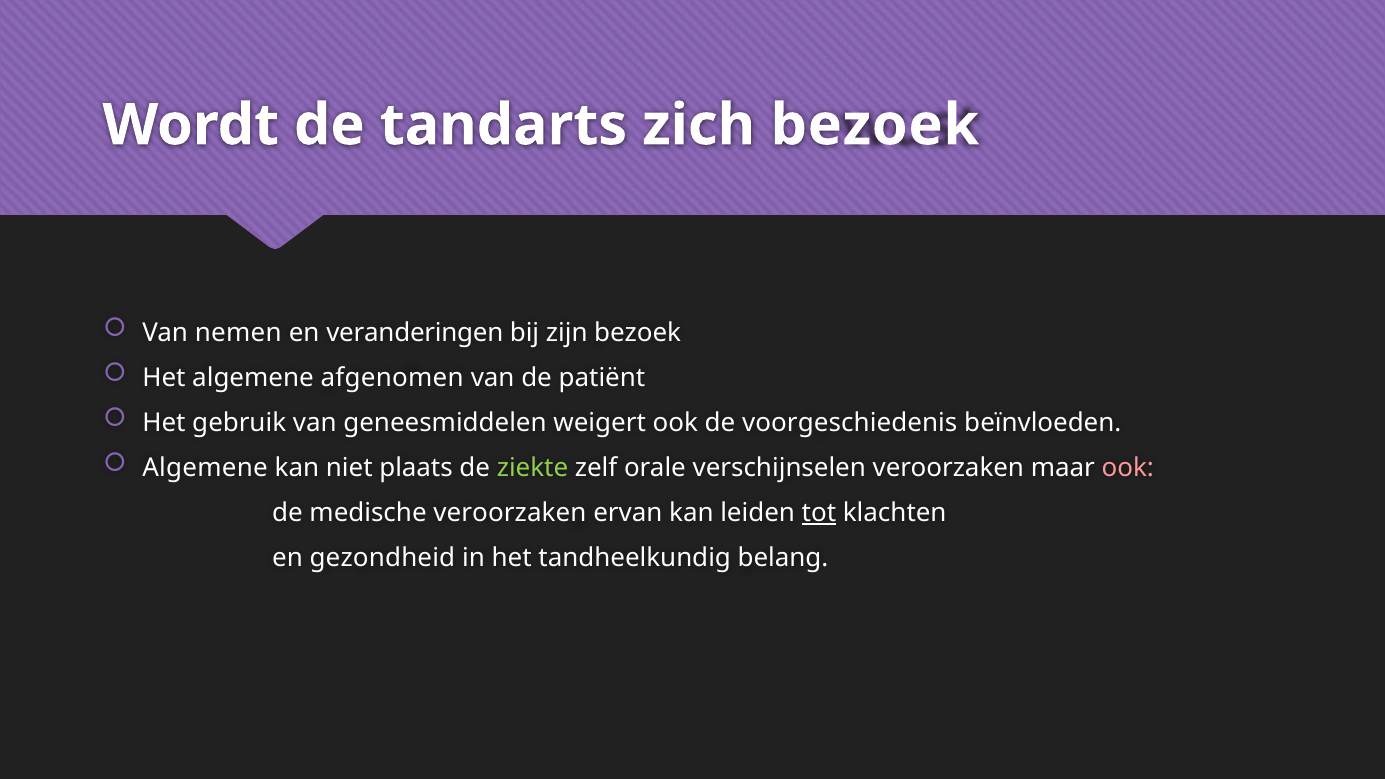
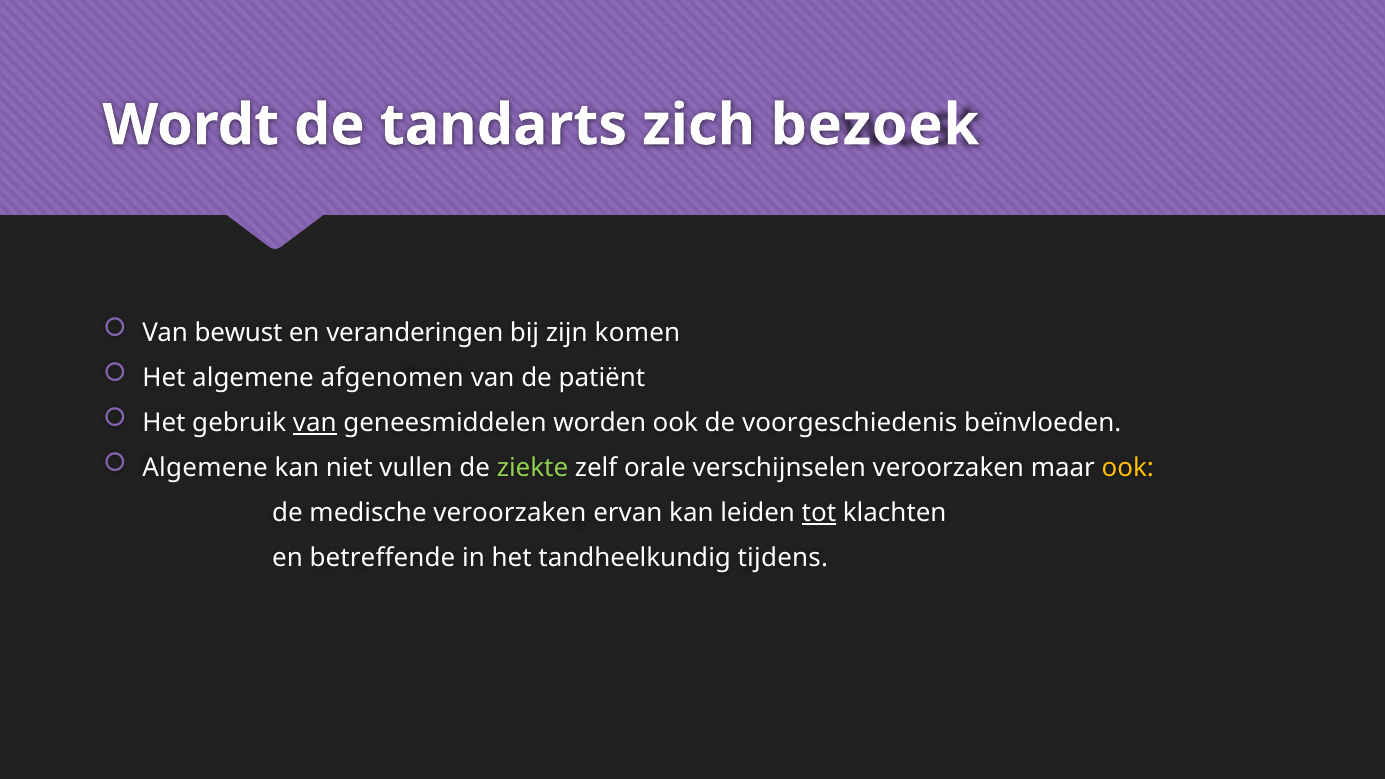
nemen: nemen -> bewust (239, 333)
zijn bezoek: bezoek -> komen (637, 333)
van underline: none -> present (315, 423)
weigert: weigert -> worden (600, 423)
plaats: plaats -> vullen (416, 468)
ook colour: pink -> yellow (1128, 468)
gezondheid: gezondheid -> betreffende (382, 558)
belang: belang -> tijdens (783, 558)
